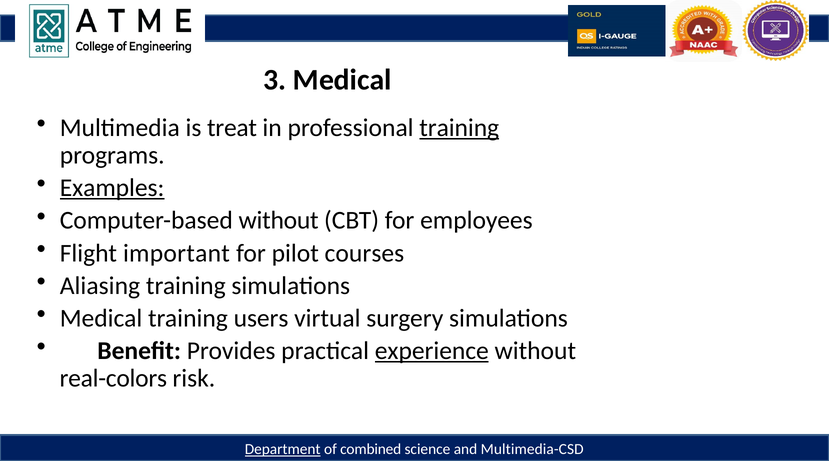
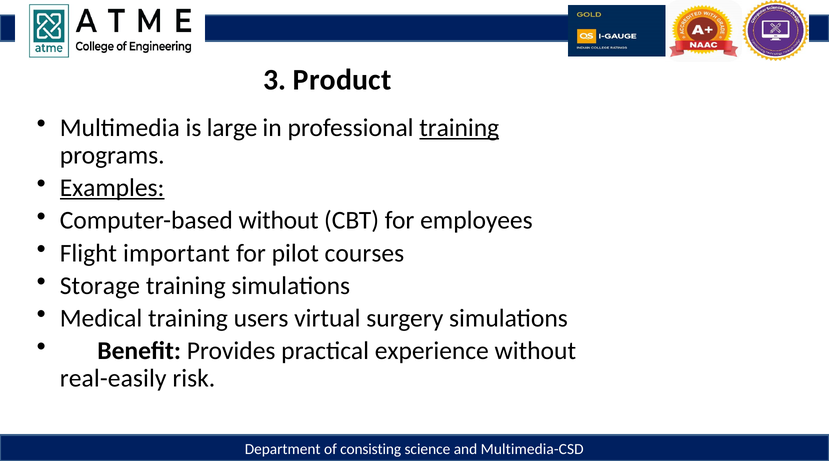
3 Medical: Medical -> Product (342, 80)
treat: treat -> large (232, 128)
Aliasing: Aliasing -> Storage (100, 285)
experience underline: present -> none (432, 350)
real-colors: real-colors -> real-easily (113, 378)
Department underline: present -> none (283, 449)
combined: combined -> consisting (371, 449)
